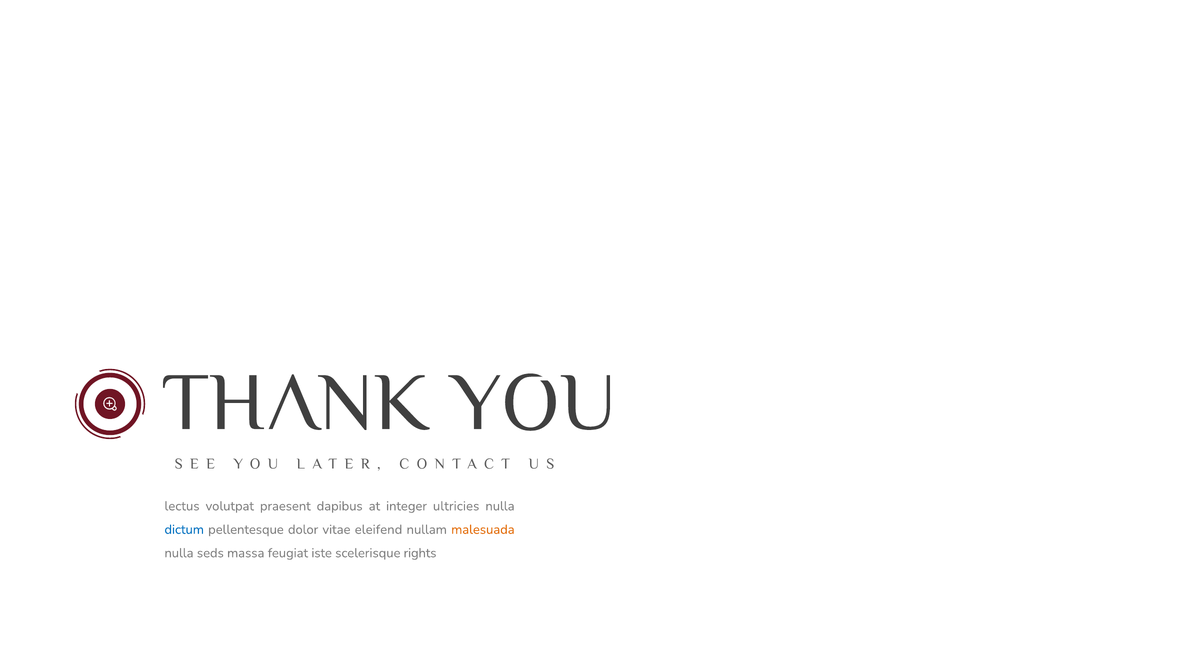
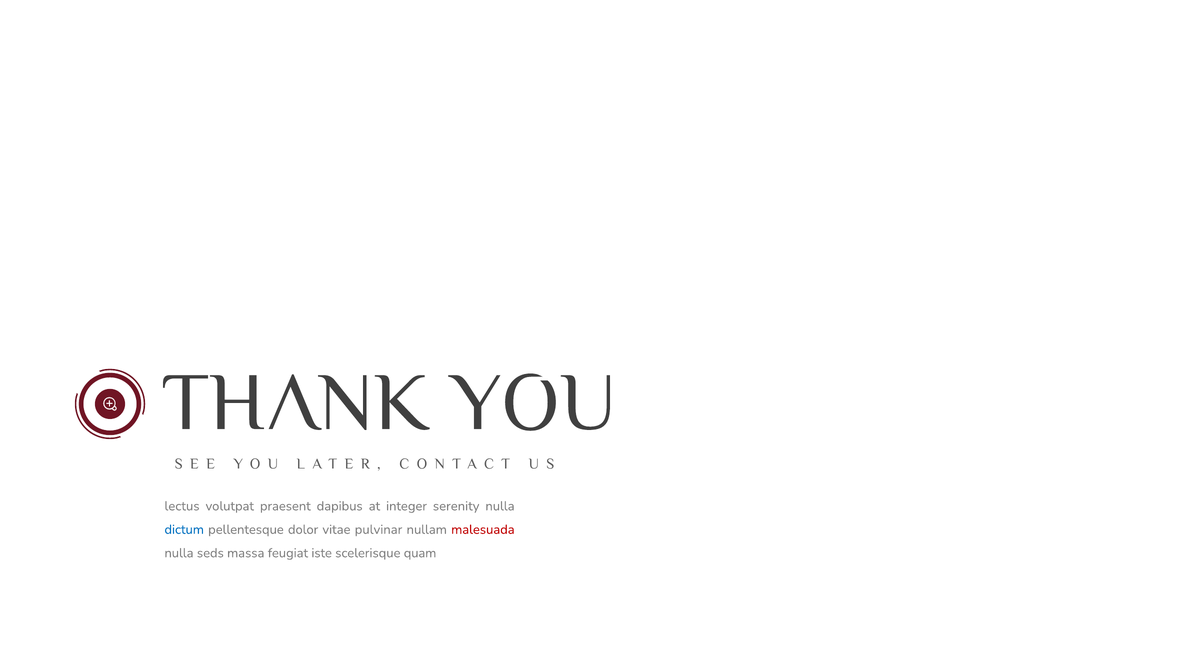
ultricies: ultricies -> serenity (456, 506)
eleifend: eleifend -> pulvinar (379, 530)
malesuada colour: orange -> red (483, 530)
rights: rights -> quam (420, 553)
